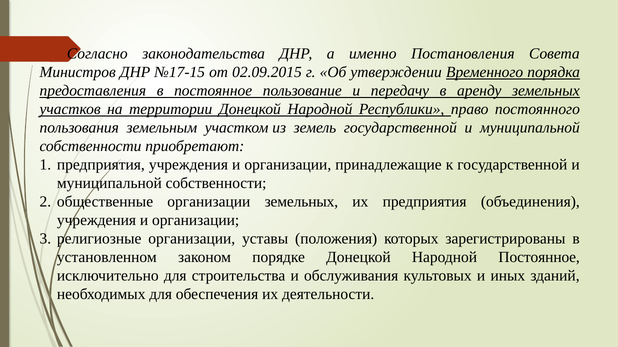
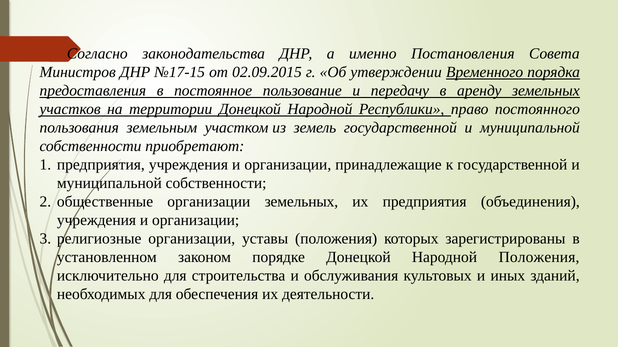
Народной Постоянное: Постоянное -> Положения (539, 258)
